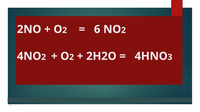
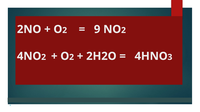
6: 6 -> 9 (97, 29)
